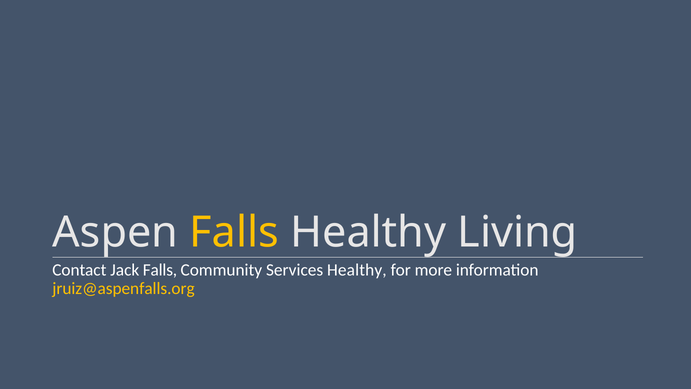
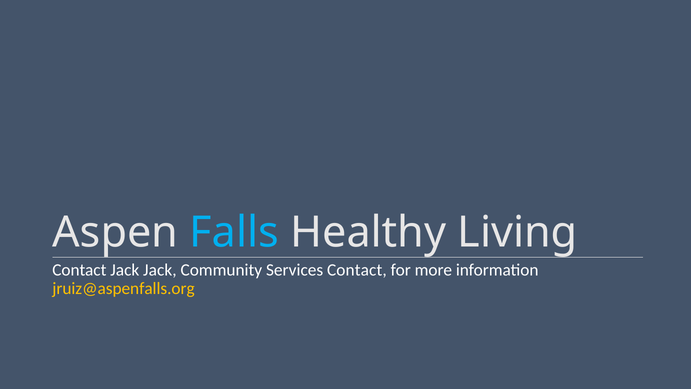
Falls colour: yellow -> light blue (234, 232)
Jack Falls: Falls -> Jack (160, 270)
Services Healthy: Healthy -> Contact (357, 270)
